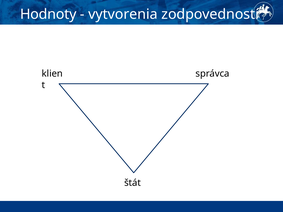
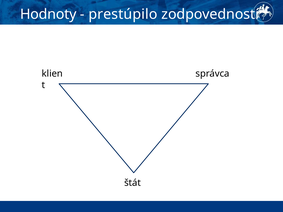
vytvorenia: vytvorenia -> prestúpilo (123, 14)
